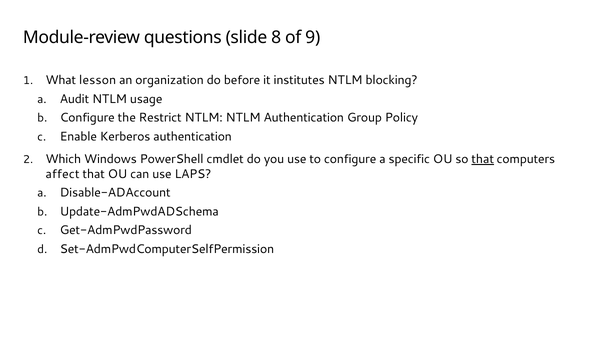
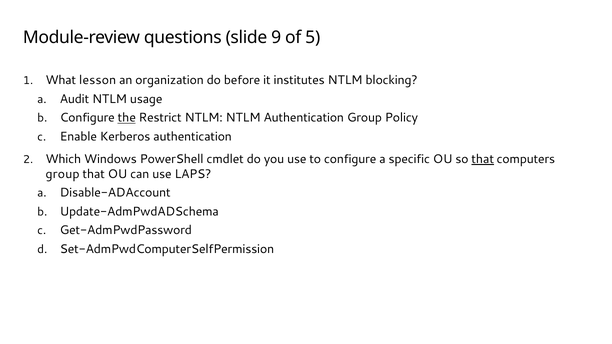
8: 8 -> 9 (276, 37)
9: 9 -> 5 (313, 37)
the underline: none -> present (127, 118)
affect: affect -> group (62, 174)
